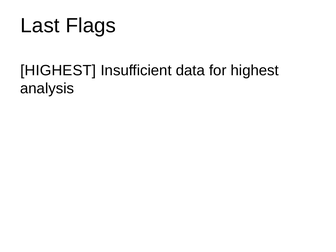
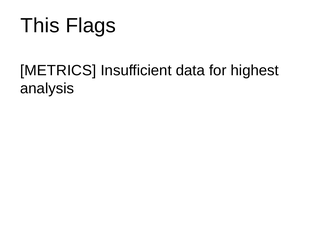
Last: Last -> This (40, 26)
HIGHEST: HIGHEST -> METRICS (58, 70)
